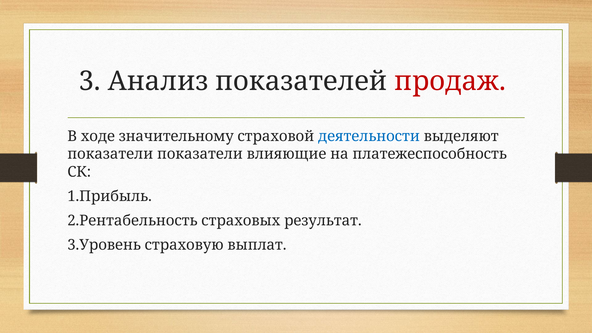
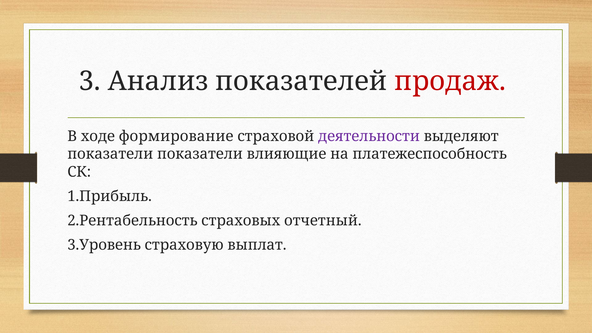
значительному: значительному -> формирование (176, 136)
деятельности colour: blue -> purple (369, 136)
результат: результат -> отчетный (323, 221)
